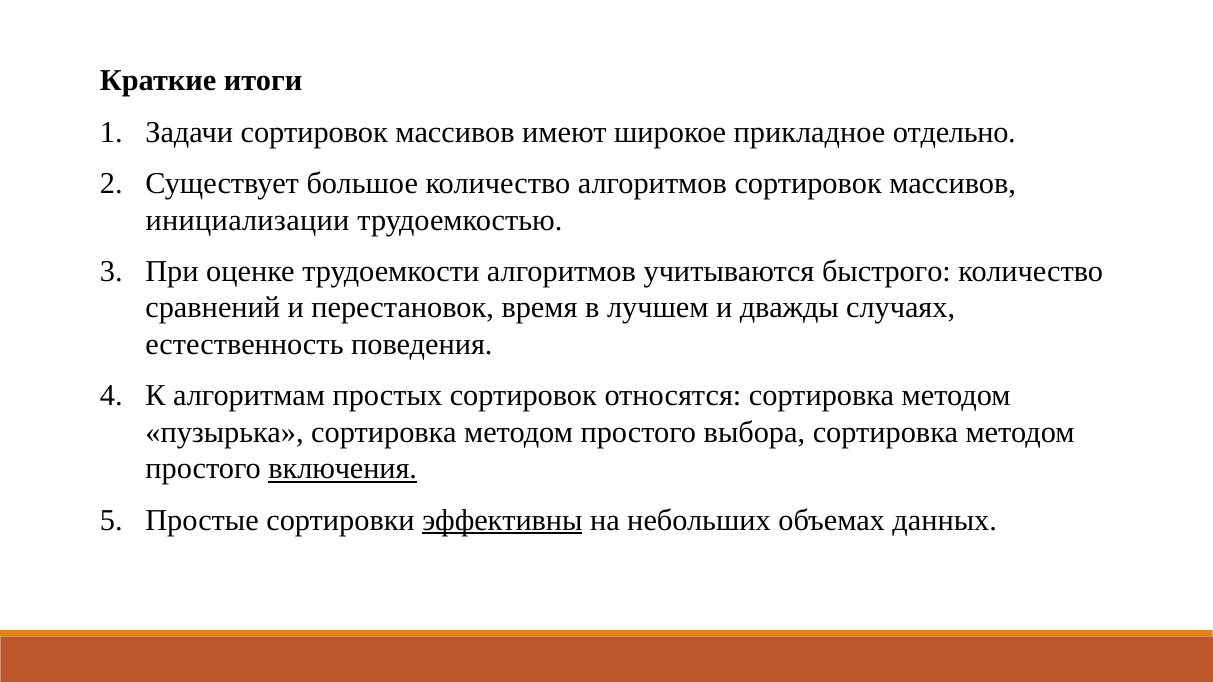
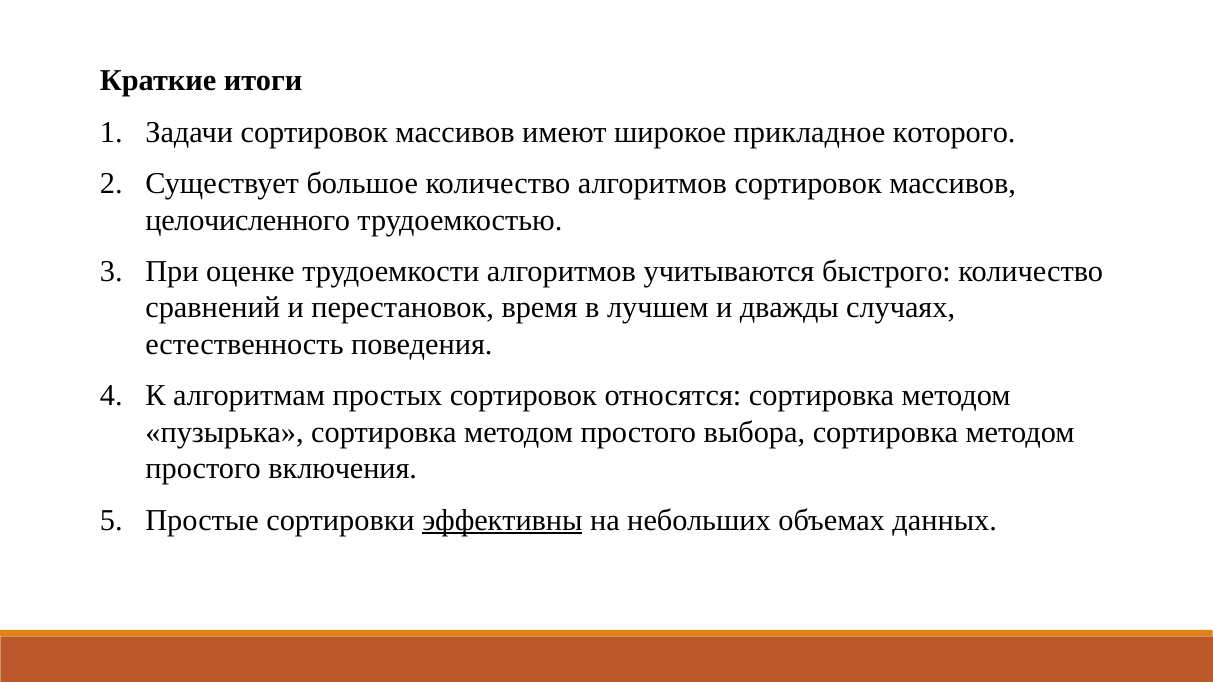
отдельно: отдельно -> которого (954, 132)
инициализации: инициализации -> целочисленного (248, 220)
включения underline: present -> none (343, 469)
